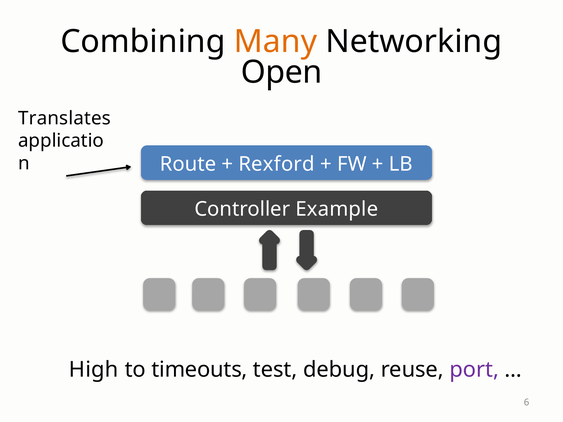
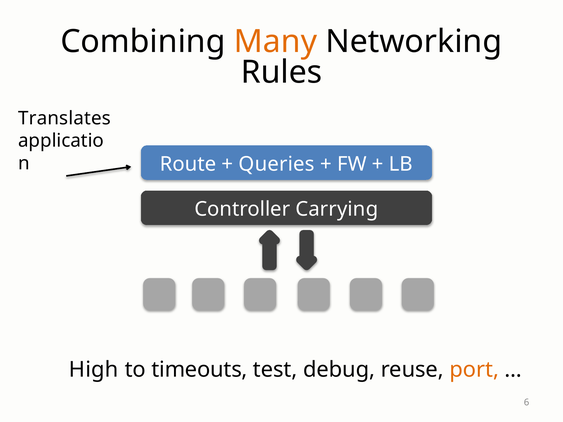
Open: Open -> Rules (282, 72)
Rexford: Rexford -> Queries (277, 164)
Example: Example -> Carrying (337, 209)
port colour: purple -> orange (474, 370)
